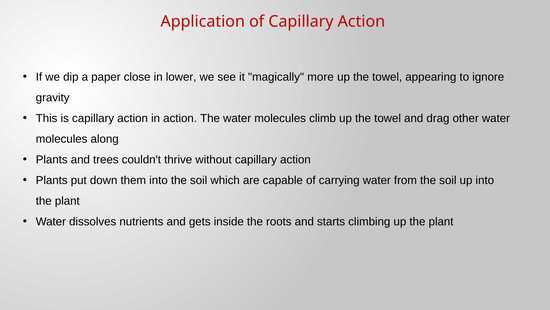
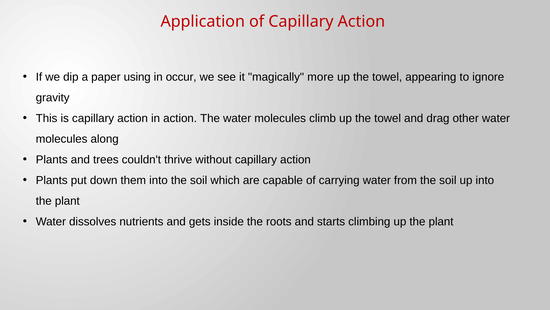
close: close -> using (137, 77)
lower: lower -> occur (181, 77)
